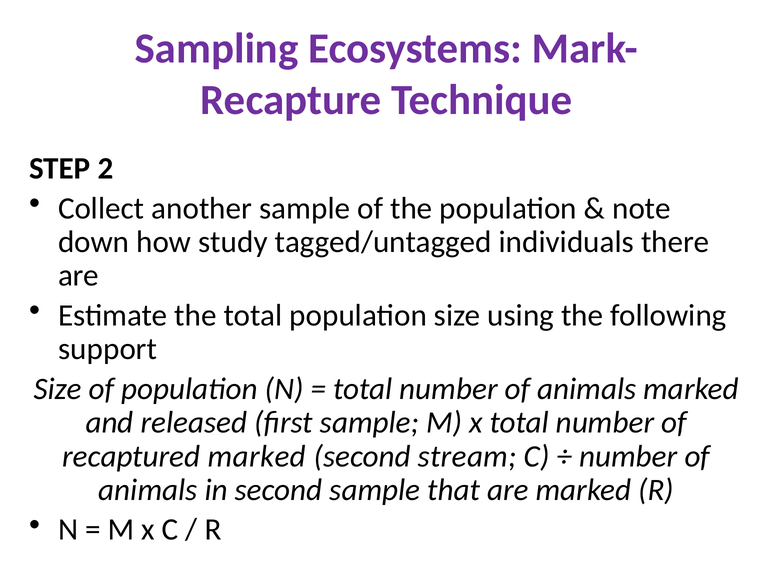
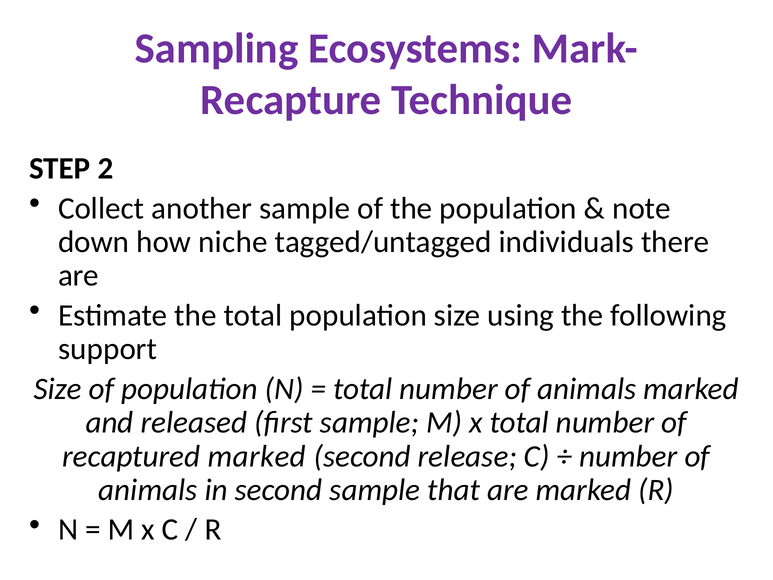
study: study -> niche (233, 242)
stream: stream -> release (467, 456)
